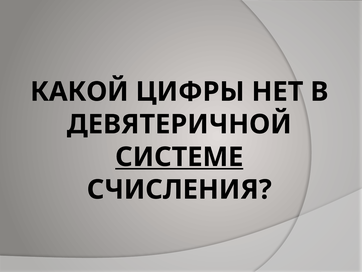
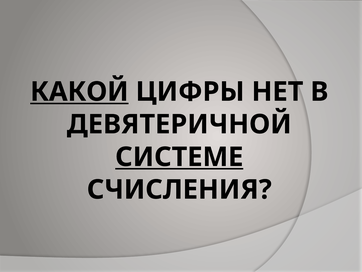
КАКОЙ underline: none -> present (79, 92)
